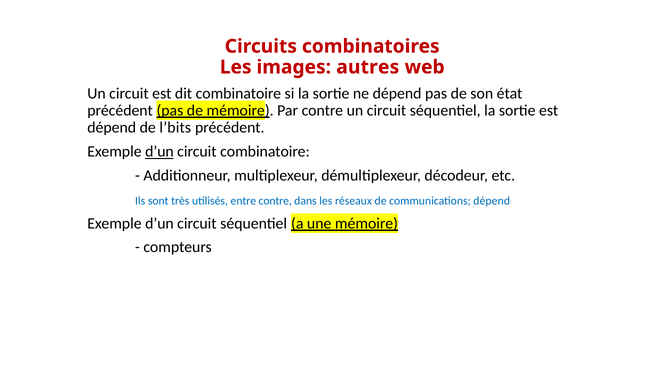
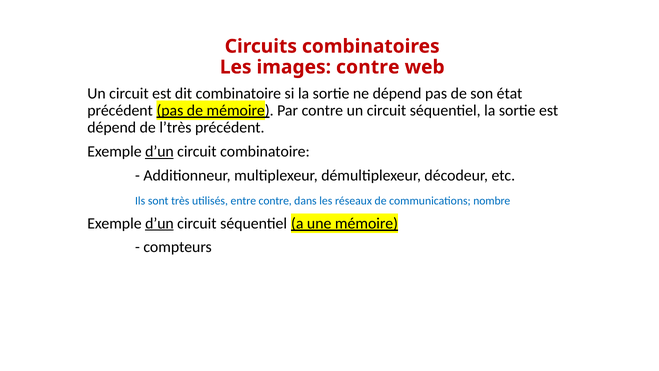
images autres: autres -> contre (368, 67)
l’bits: l’bits -> l’très (175, 127)
communications dépend: dépend -> nombre (492, 201)
d’un underline: none -> present (159, 223)
